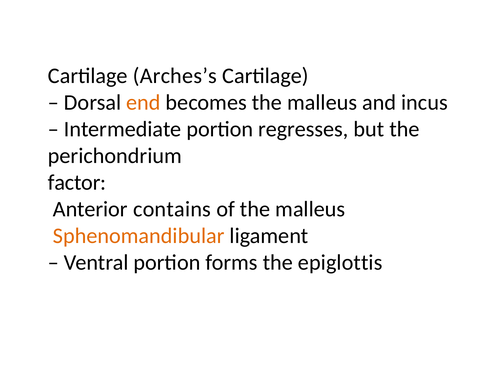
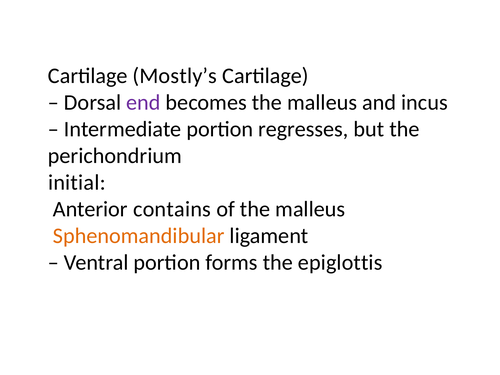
Arches’s: Arches’s -> Mostly’s (175, 76)
end colour: orange -> purple (143, 103)
factor: factor -> initial (77, 183)
